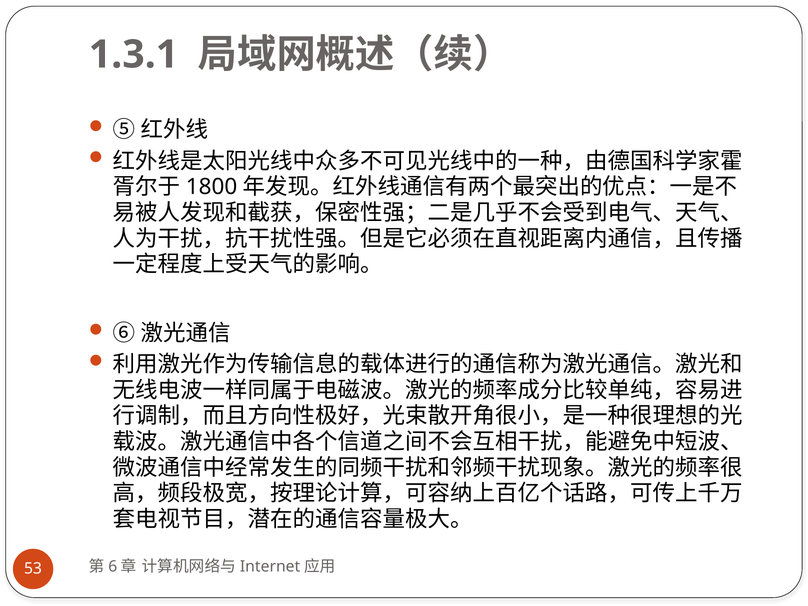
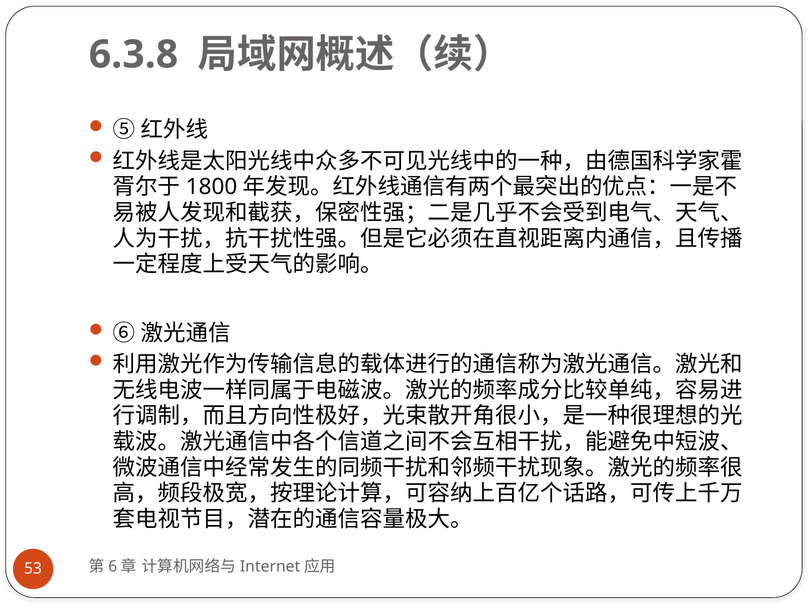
1.3.1: 1.3.1 -> 6.3.8 (134, 55)
